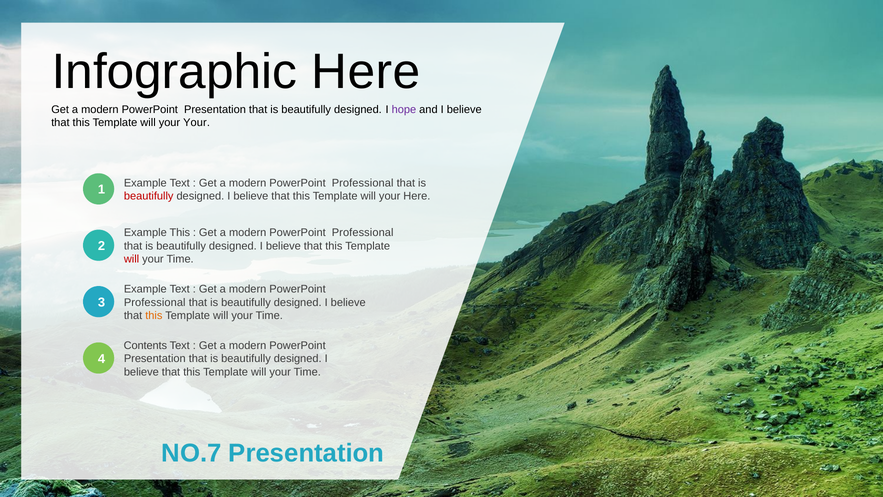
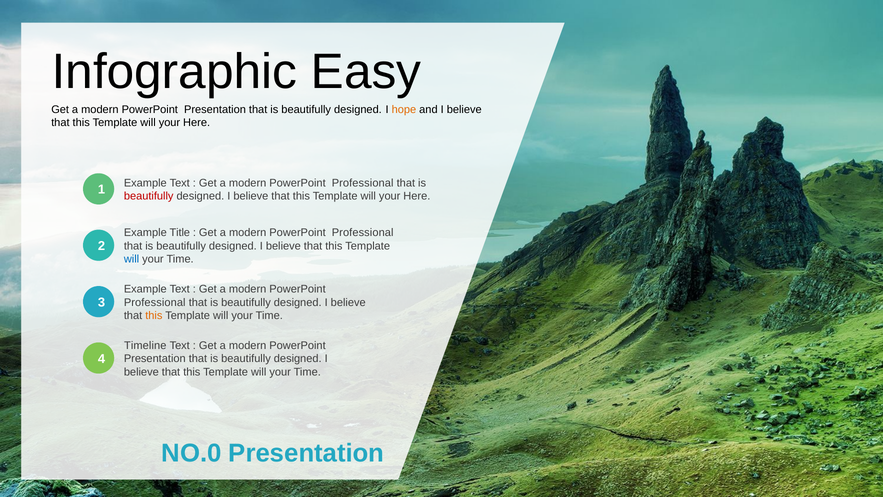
Infographic Here: Here -> Easy (366, 72)
hope colour: purple -> orange (404, 109)
Your: Your -> Here (197, 123)
Example This: This -> Title (180, 233)
will colour: red -> blue (132, 259)
Contents: Contents -> Timeline (145, 345)
NO.7: NO.7 -> NO.0 (191, 453)
